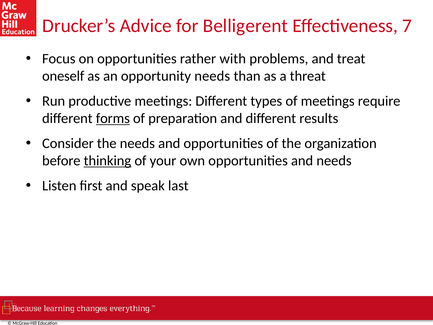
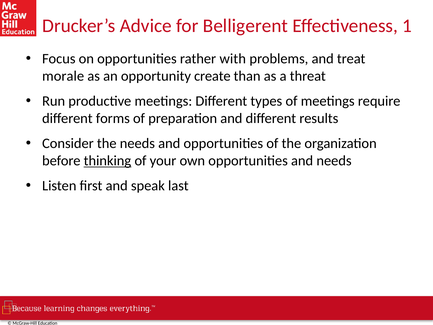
7: 7 -> 1 (407, 26)
oneself: oneself -> morale (63, 76)
opportunity needs: needs -> create (212, 76)
forms underline: present -> none (113, 118)
